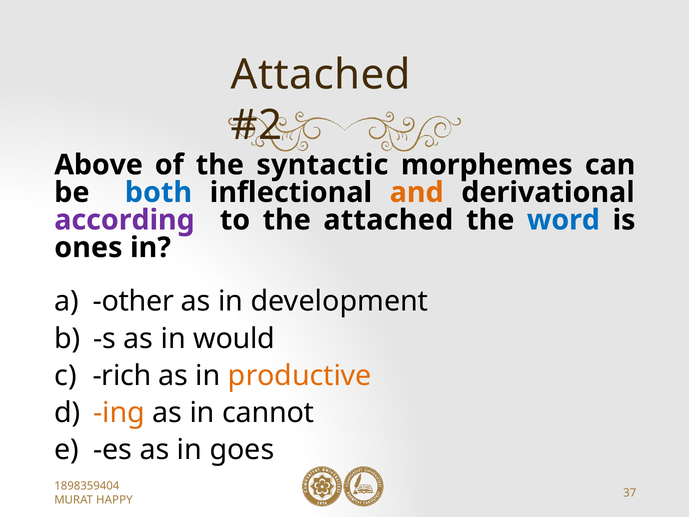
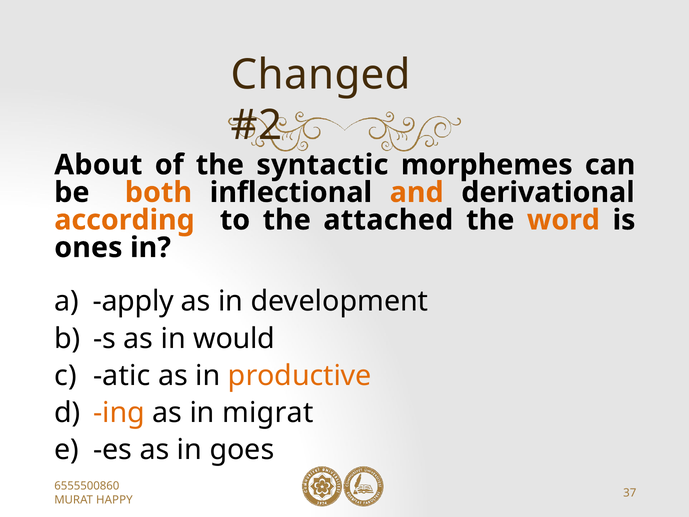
Attached: Attached -> Changed (321, 75)
Above: Above -> About (98, 165)
both colour: blue -> orange (158, 192)
according colour: purple -> orange (124, 220)
word colour: blue -> orange (563, 220)
other: other -> apply (133, 301)
rich: rich -> atic (122, 376)
cannot: cannot -> migrat (268, 413)
1898359404: 1898359404 -> 6555500860 (87, 486)
